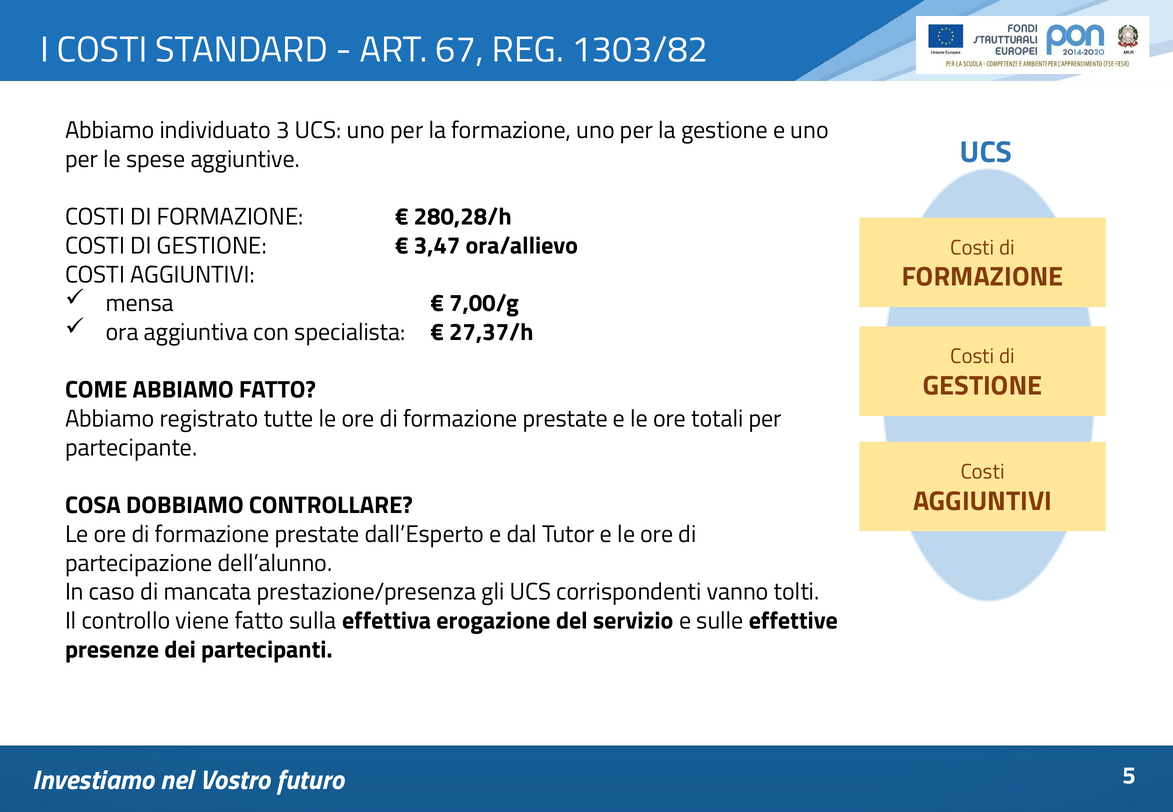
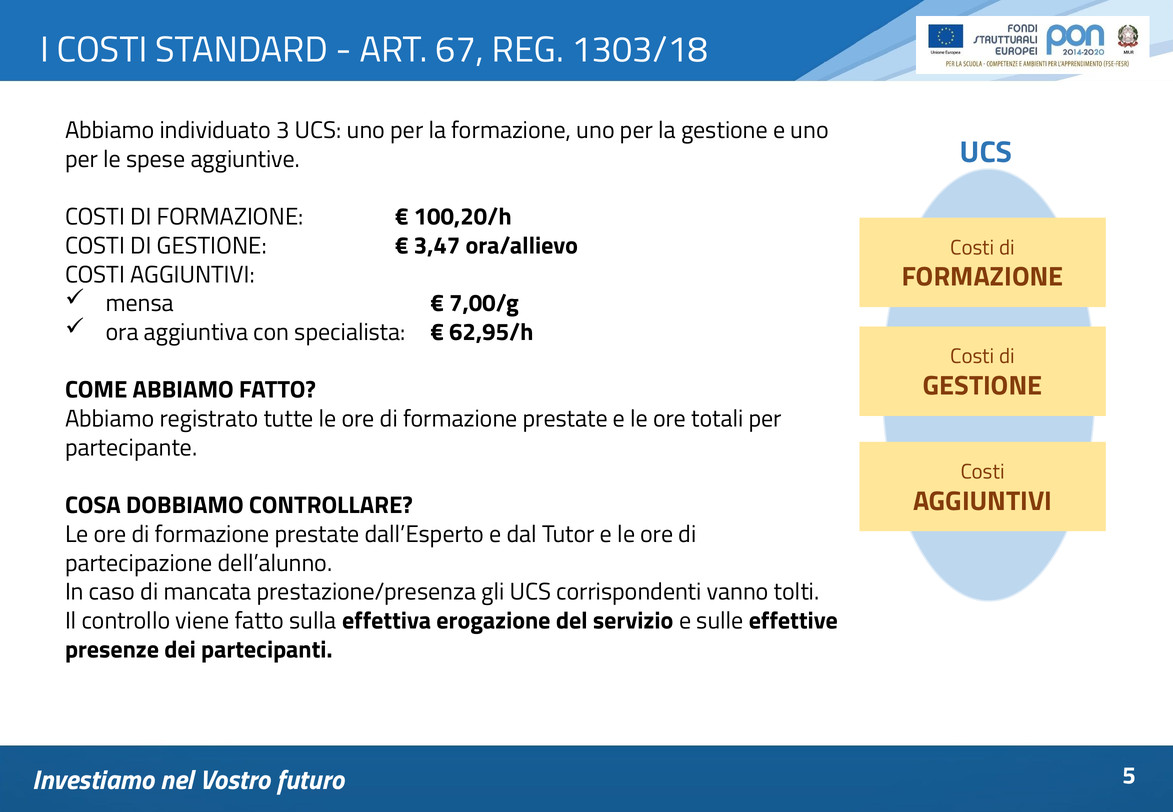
1303/82: 1303/82 -> 1303/18 (640, 50)
280,28/h: 280,28/h -> 100,20/h (463, 217)
27,37/h: 27,37/h -> 62,95/h (491, 332)
